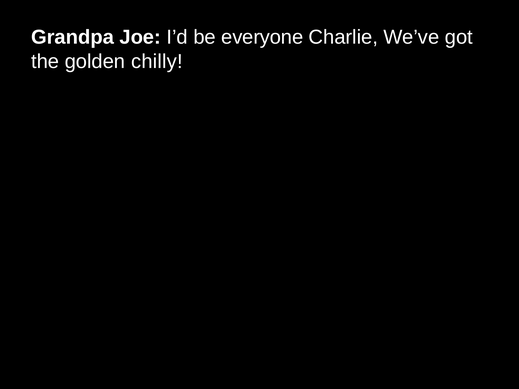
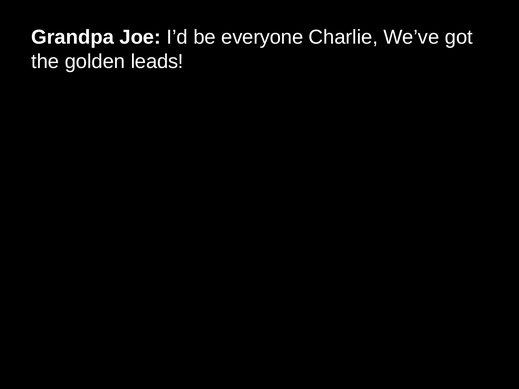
chilly: chilly -> leads (157, 62)
